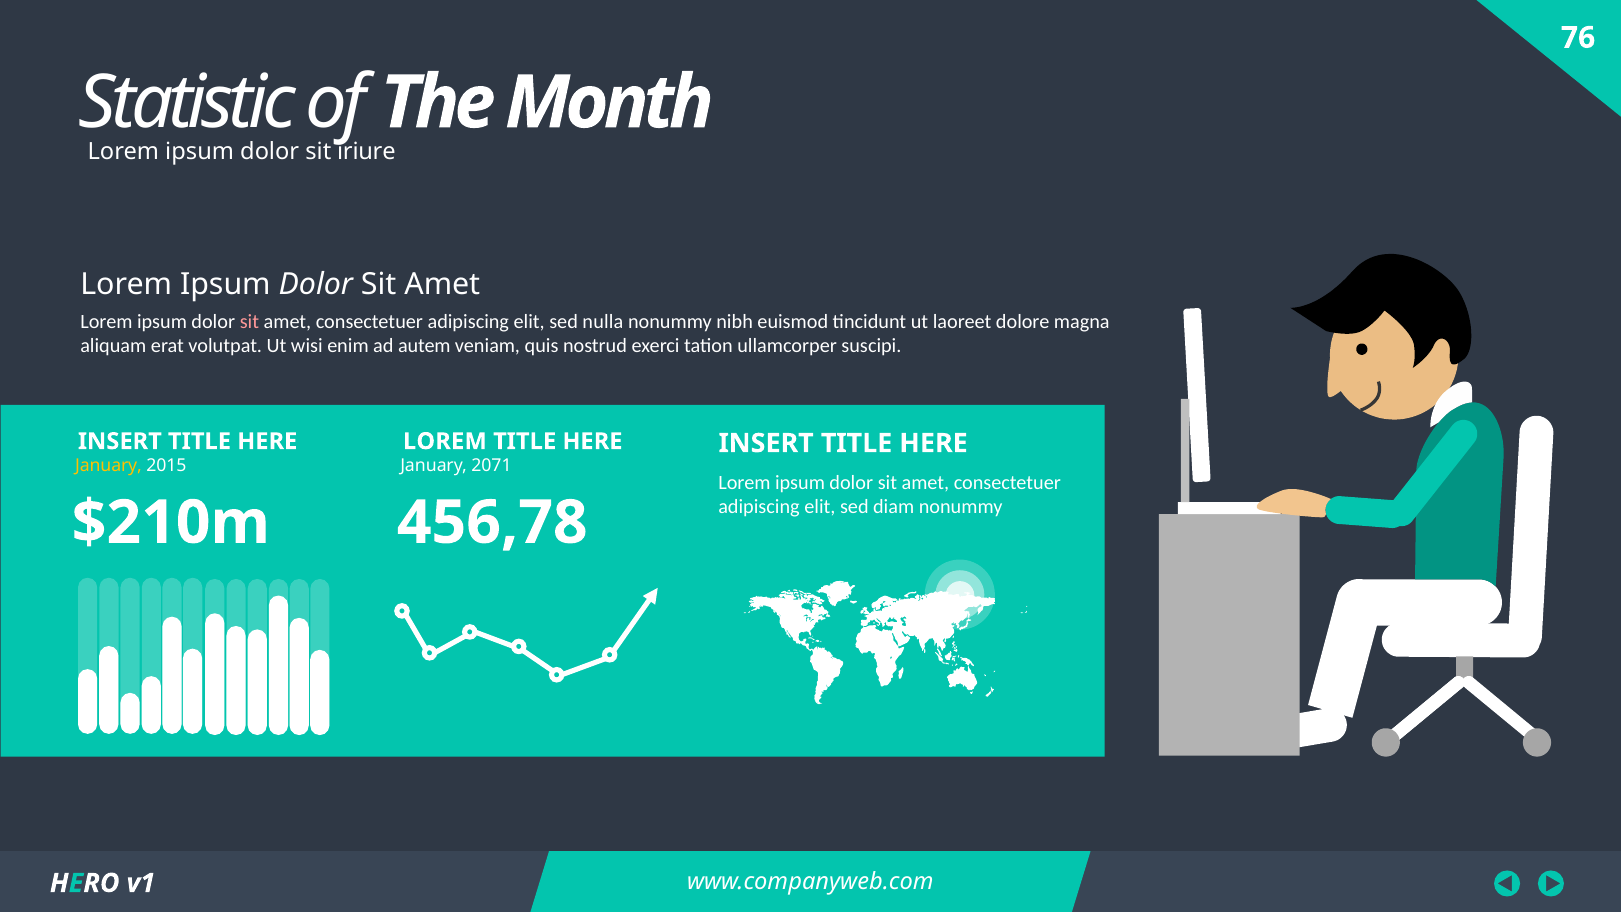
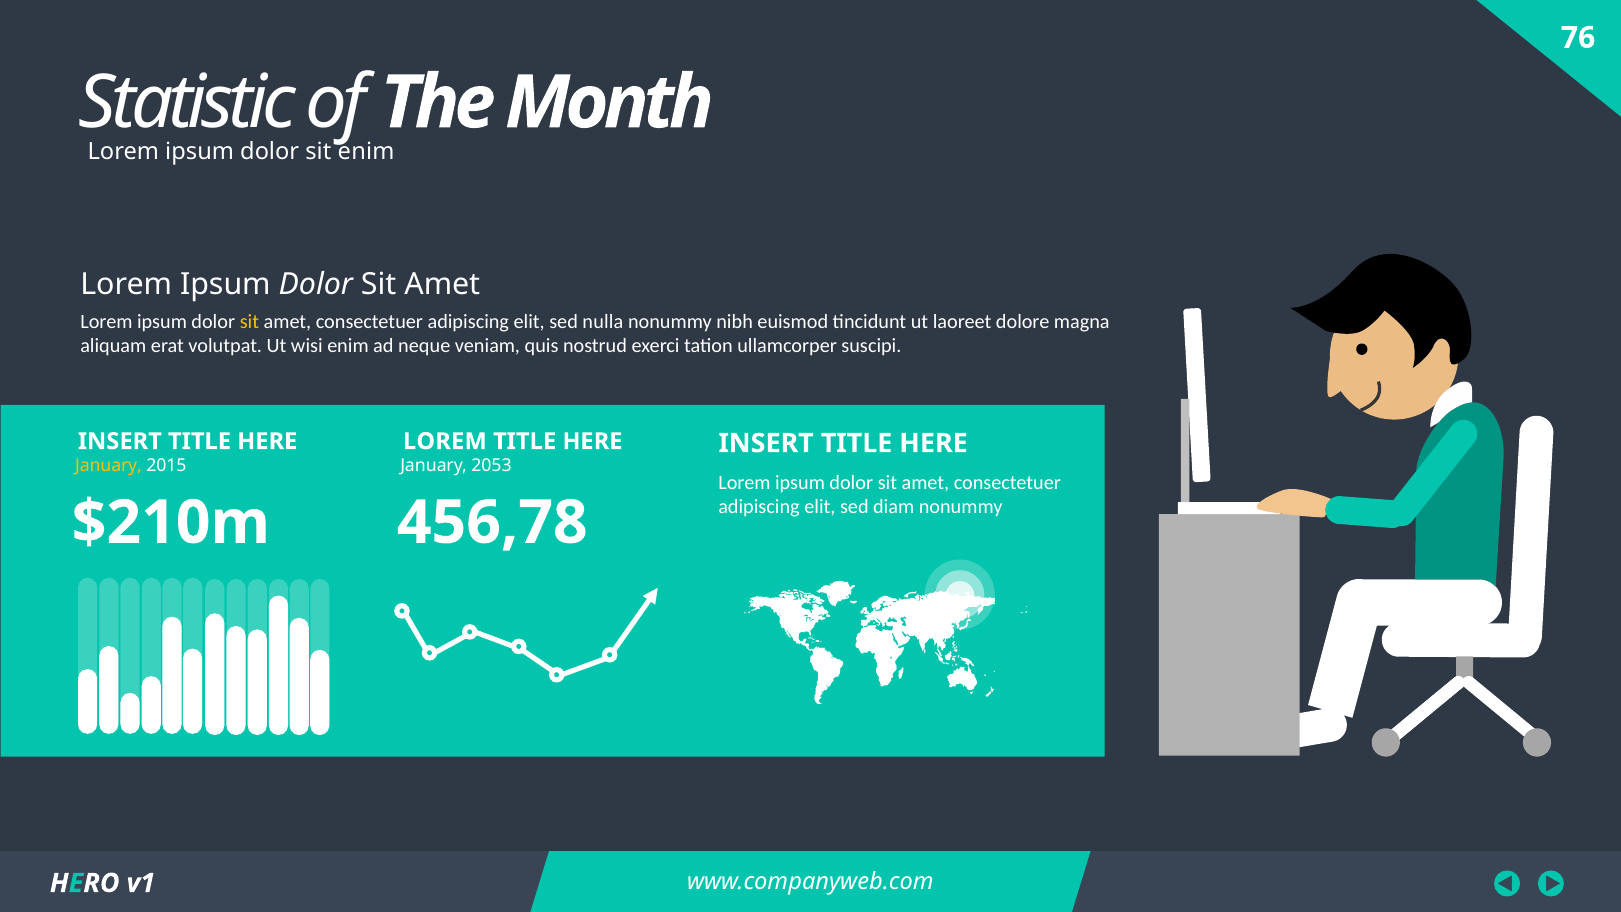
iriure: iriure -> enim (366, 152)
sit colour: pink -> yellow (249, 321)
autem: autem -> neque (424, 346)
2071: 2071 -> 2053 (492, 466)
